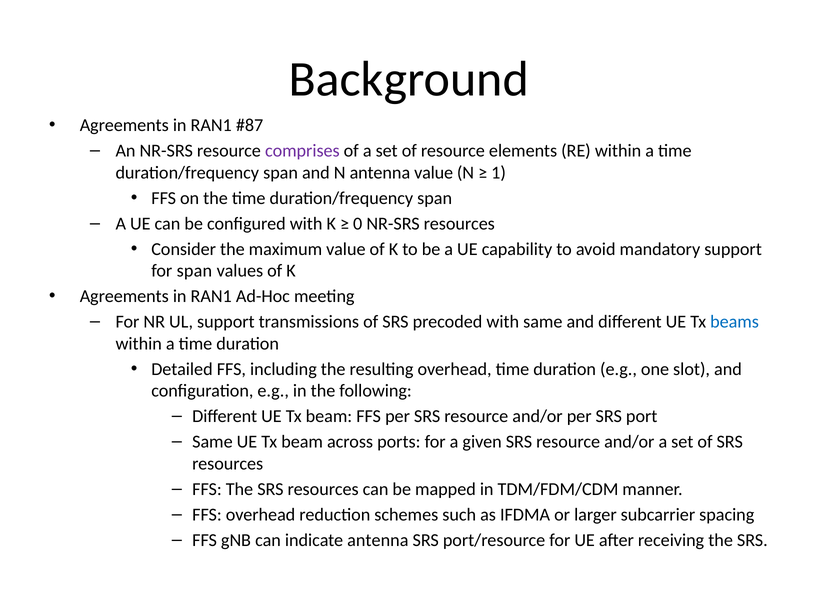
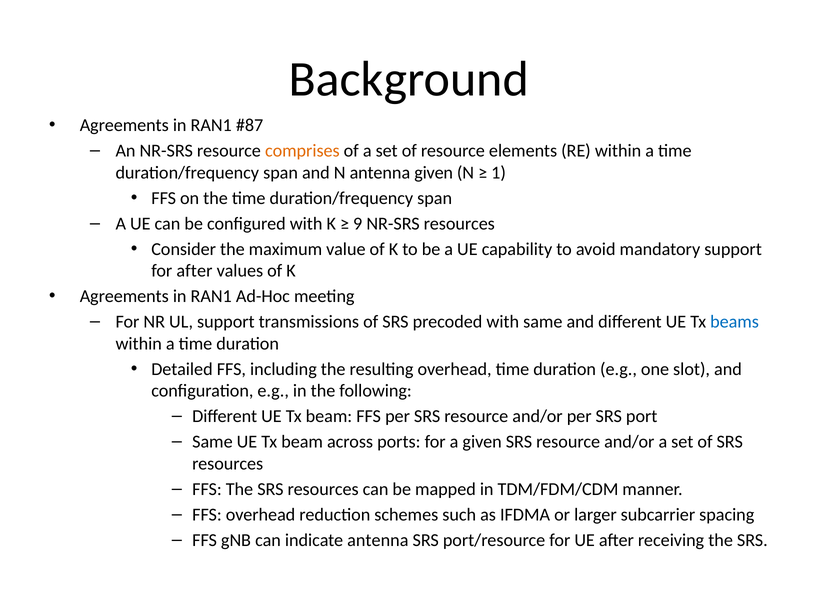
comprises colour: purple -> orange (302, 151)
antenna value: value -> given (434, 173)
0: 0 -> 9 (358, 223)
for span: span -> after (194, 271)
